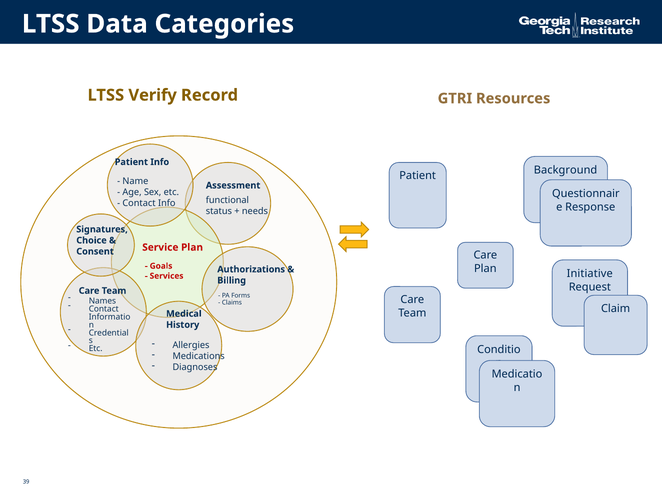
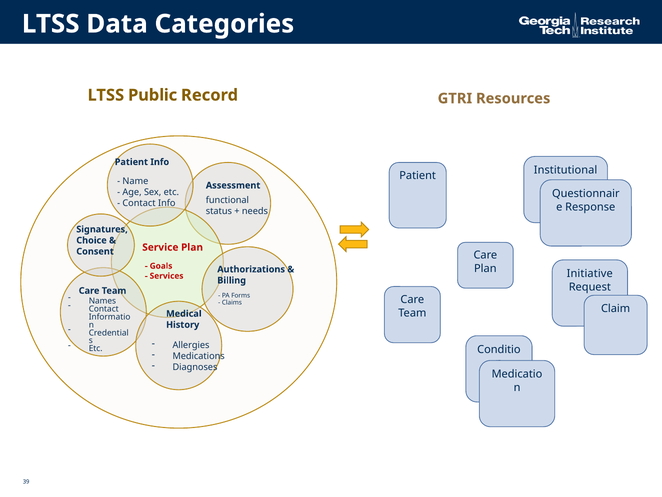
Verify: Verify -> Public (153, 95)
Background: Background -> Institutional (566, 170)
